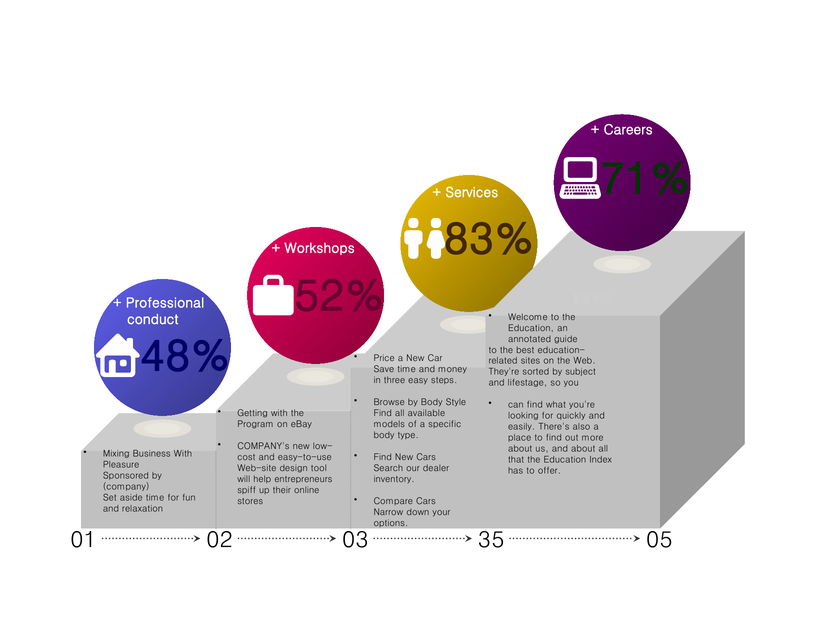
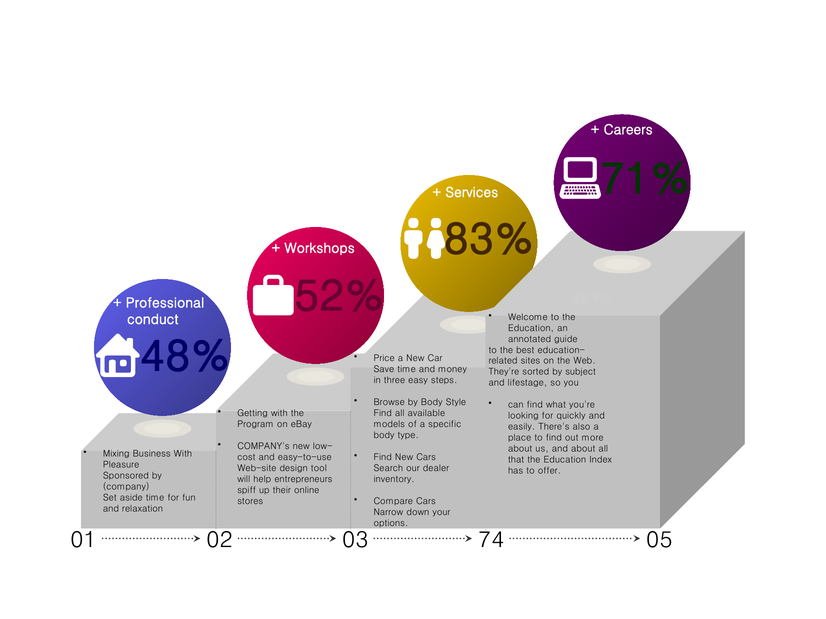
35: 35 -> 74 (491, 540)
